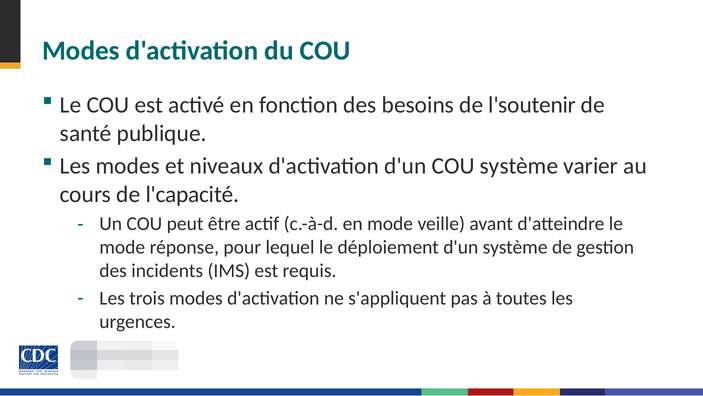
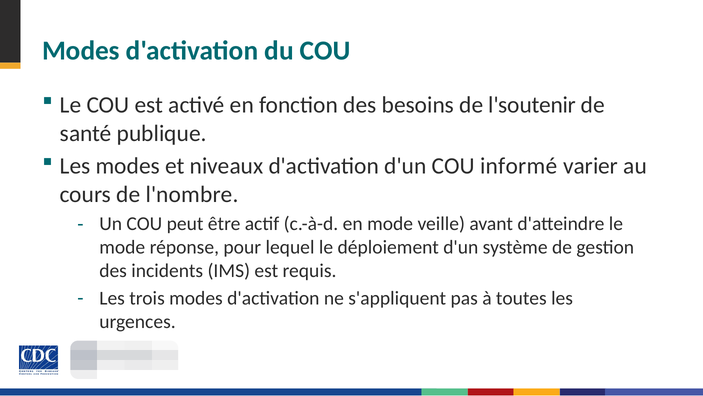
COU système: système -> informé (519, 166)
l'capacité: l'capacité -> l'nombre (192, 194)
